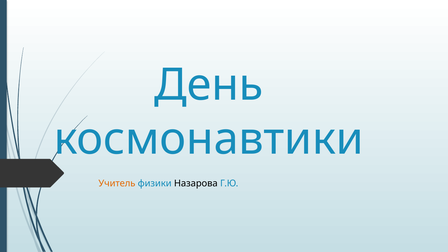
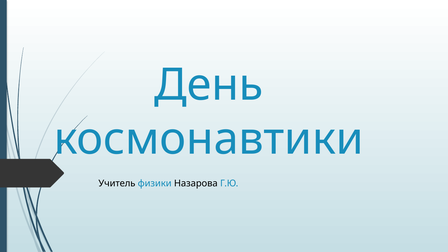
Учитель colour: orange -> black (117, 183)
